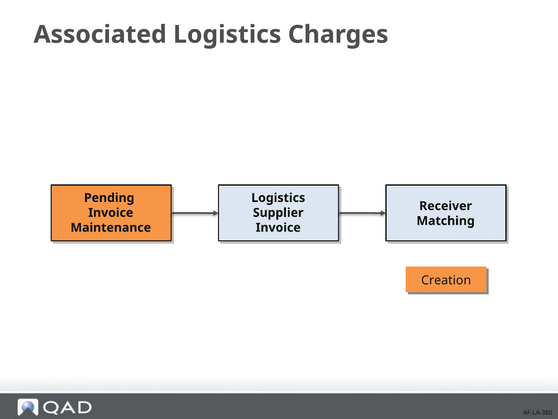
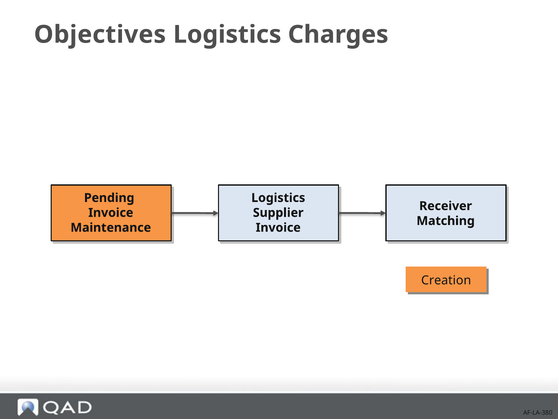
Associated: Associated -> Objectives (100, 34)
